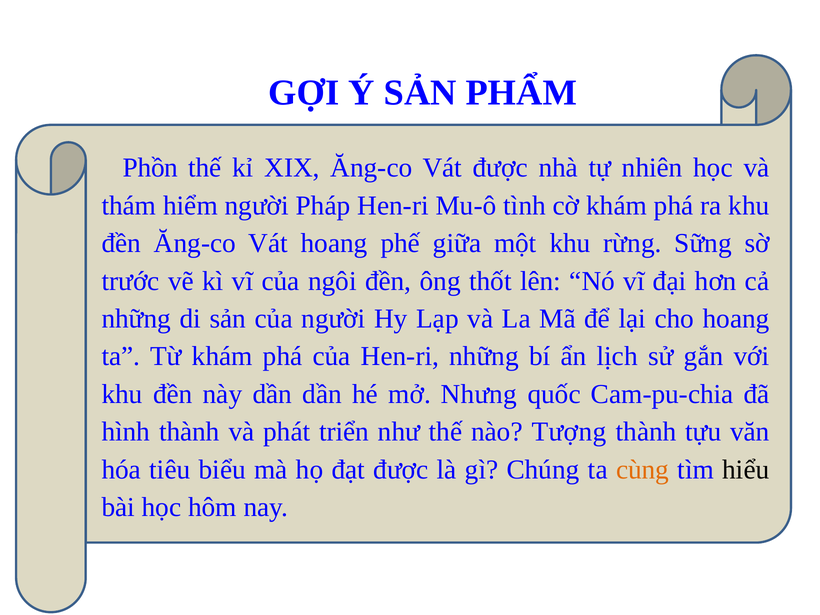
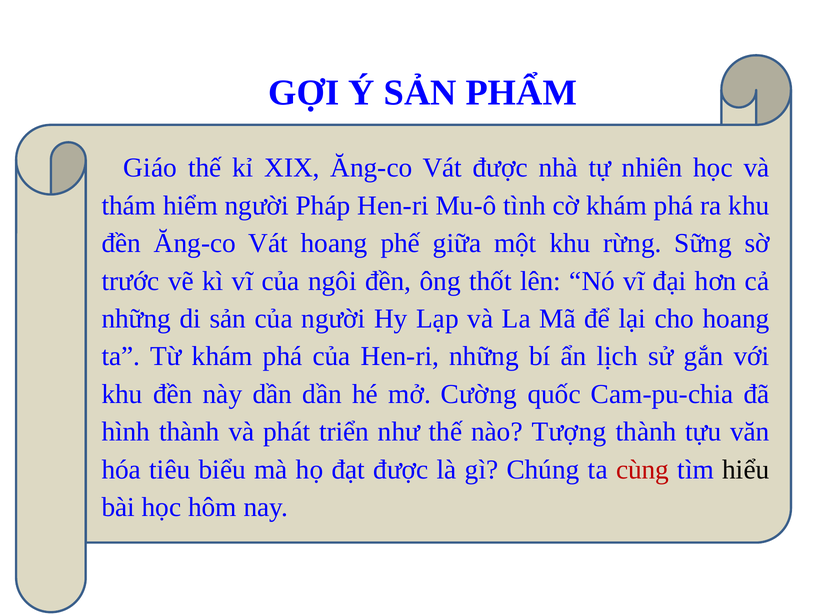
Phồn: Phồn -> Giáo (150, 168)
Nhưng: Nhưng -> Cường (479, 394)
cùng colour: orange -> red (643, 470)
